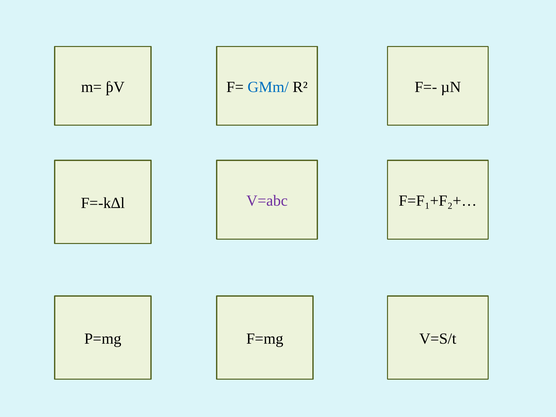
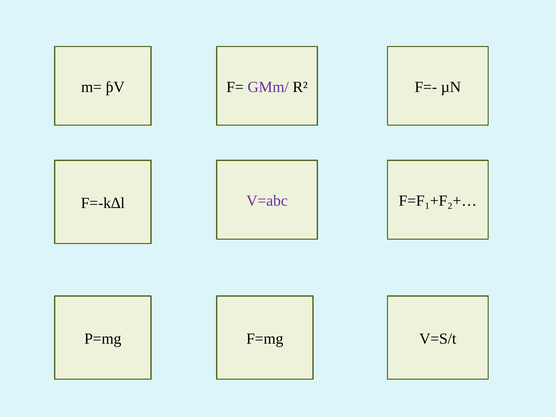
GMm/ colour: blue -> purple (268, 87)
